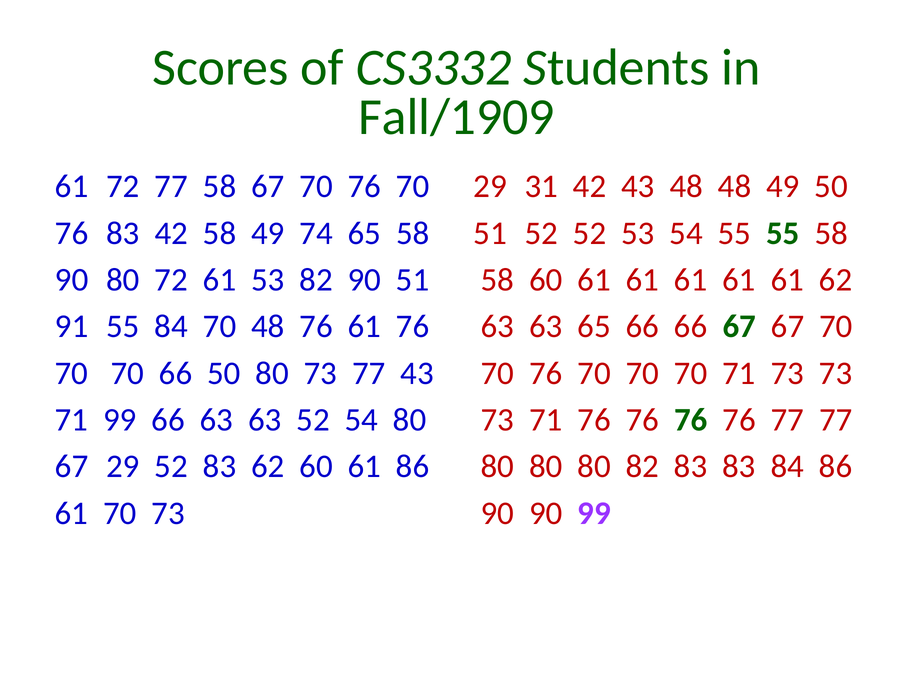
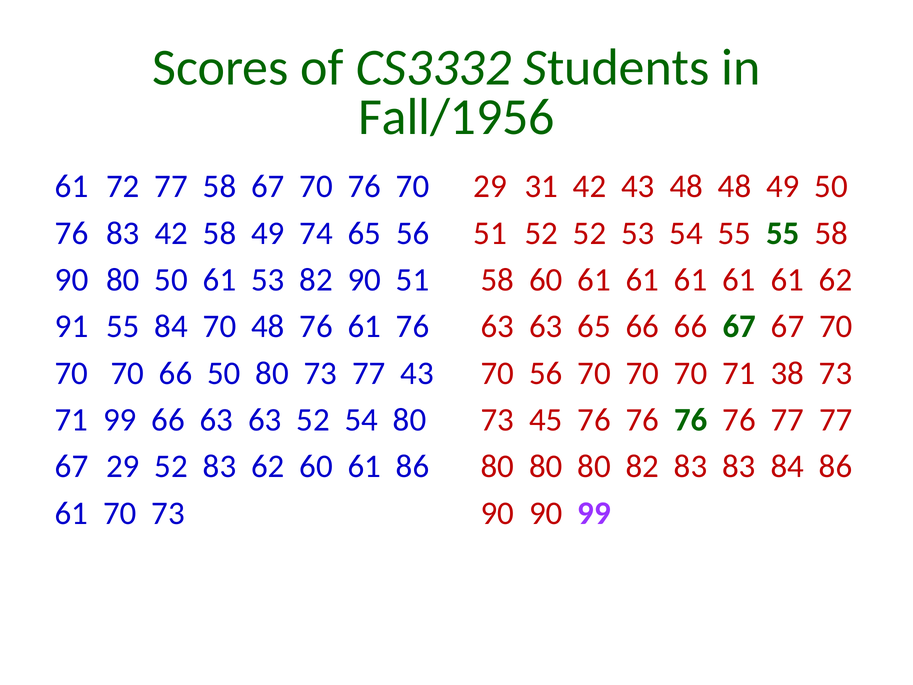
Fall/1909: Fall/1909 -> Fall/1956 (456, 117)
65 58: 58 -> 56 (413, 233)
80 72: 72 -> 50 (171, 280)
76: 76 -> 56 (546, 373)
71 73: 73 -> 38 (787, 373)
73 71: 71 -> 45 (546, 420)
